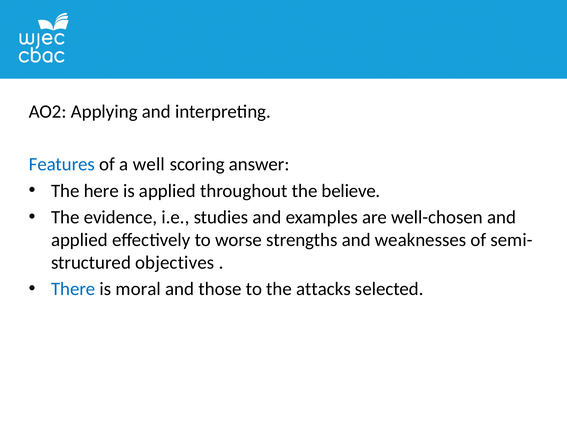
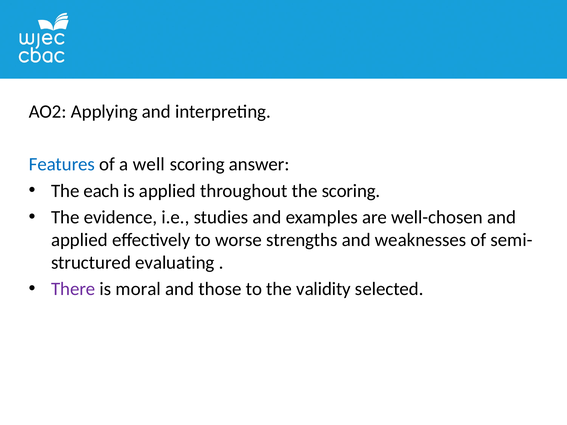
here: here -> each (101, 191)
the believe: believe -> scoring (351, 191)
objectives: objectives -> evaluating (175, 263)
There colour: blue -> purple (73, 289)
attacks: attacks -> validity (324, 289)
